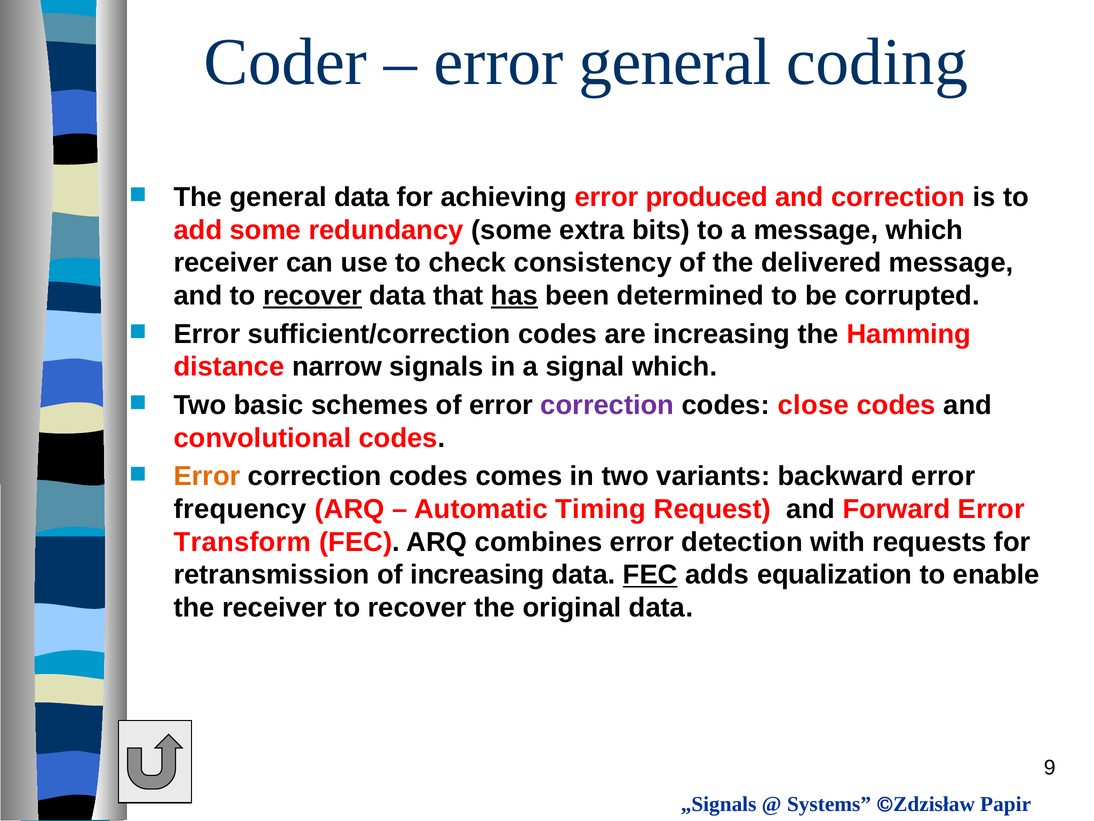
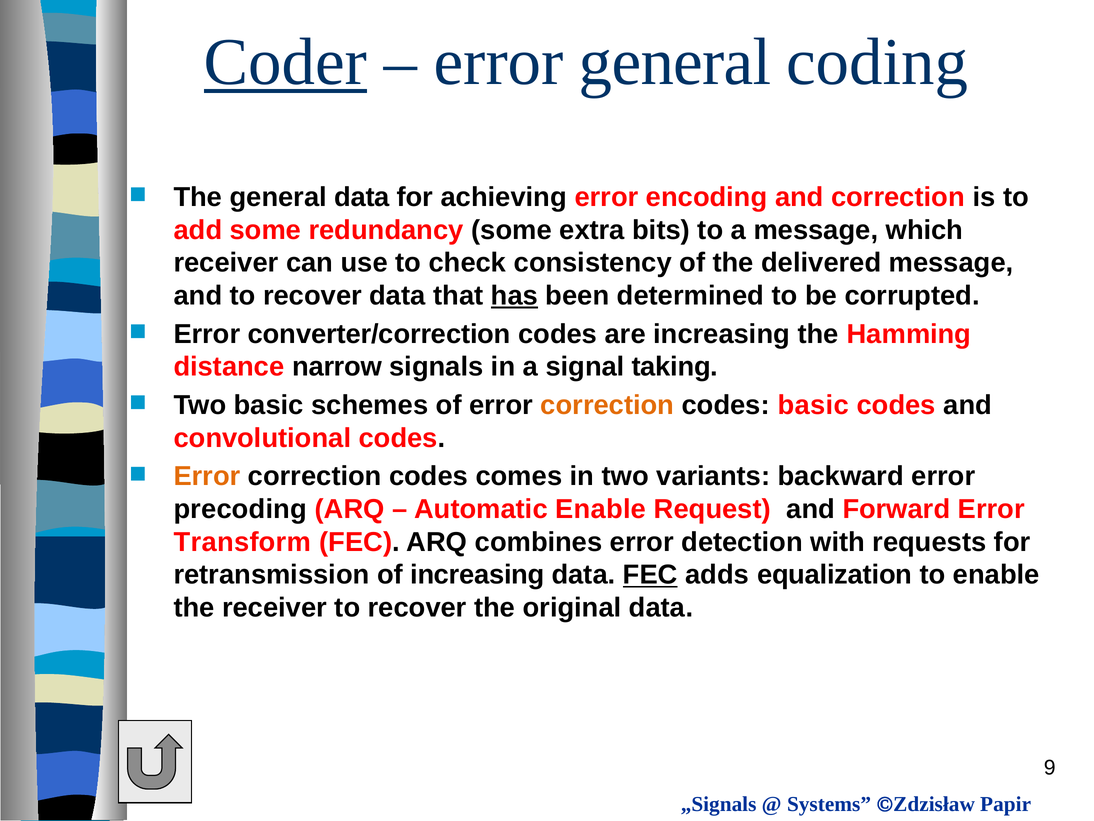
Coder underline: none -> present (285, 62)
produced: produced -> encoding (707, 197)
recover underline: present -> none (312, 296)
sufficient/correction: sufficient/correction -> converter/correction (379, 334)
signal which: which -> taking (675, 367)
correction colour: purple -> orange (607, 405)
codes close: close -> basic (813, 405)
frequency: frequency -> precoding (240, 509)
Automatic Timing: Timing -> Enable (601, 509)
